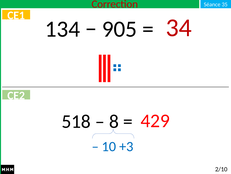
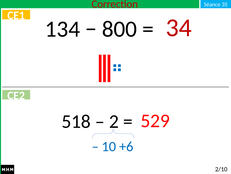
905: 905 -> 800 (119, 29)
8: 8 -> 2 (114, 121)
429: 429 -> 529 (155, 120)
+3: +3 -> +6 (126, 146)
